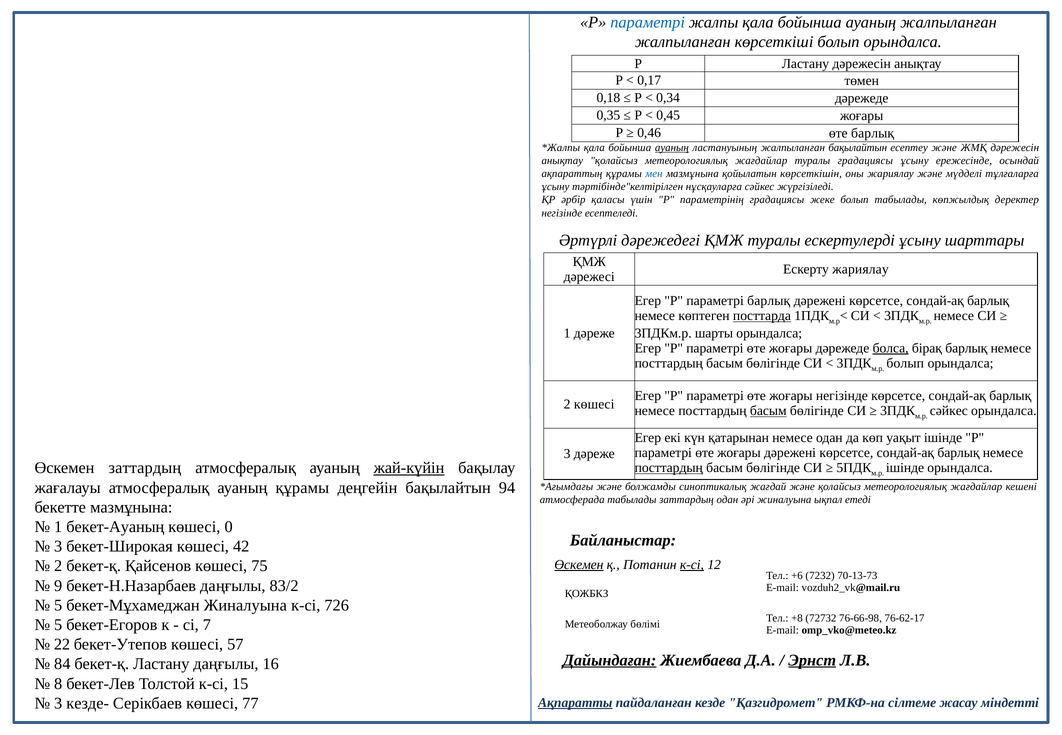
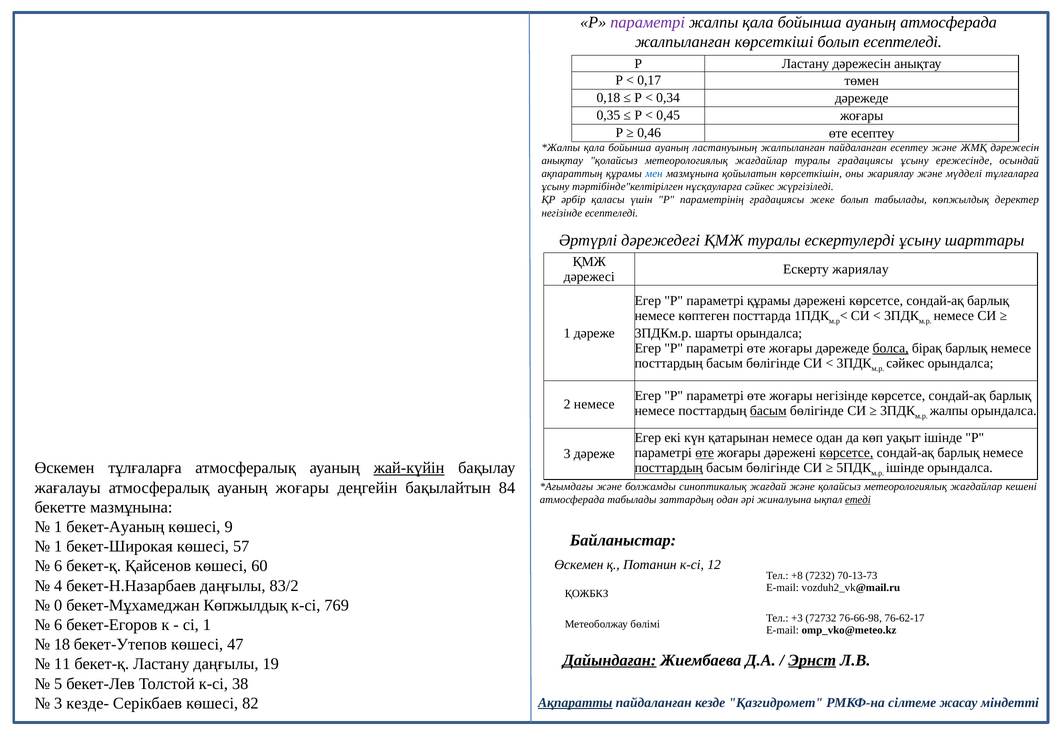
параметрі colour: blue -> purple (648, 22)
ауаның жалпыланған: жалпыланған -> атмосферада (949, 22)
көрсеткіші болып орындалса: орындалса -> есептеледі (903, 42)
өте барлық: барлық -> есептеу (873, 133)
ауаның underline: present -> none (672, 148)
жалпыланған бақылайтын: бақылайтын -> пайдаланған (858, 148)
параметрі барлық: барлық -> құрамы (769, 301)
посттарда underline: present -> none (762, 316)
болып: болып -> сәйкес (905, 363)
2 көшесі: көшесі -> немесе (594, 405)
сәйкес: сәйкес -> жалпы (949, 411)
өте underline: none -> present (705, 453)
көрсетсе underline: none -> present (846, 453)
Өскемен заттардың: заттардың -> тұлғаларға (145, 468)
ауаның құрамы: құрамы -> жоғары (302, 488)
94: 94 -> 84 (507, 488)
етеді underline: none -> present (858, 500)
0: 0 -> 9 (229, 527)
3: 3 -> 1 (58, 547)
42: 42 -> 57 (241, 547)
Өскемен underline: present -> none (579, 565)
к-сі underline: present -> none (692, 565)
2: 2 -> 6 (58, 566)
75: 75 -> 60 (259, 566)
+6: +6 -> +8 (797, 576)
9: 9 -> 4 (58, 586)
5: 5 -> 0 (58, 605)
бекет-Мұхамеджан Жиналуына: Жиналуына -> Көпжылдық (245, 605)
726: 726 -> 769 (337, 605)
+8: +8 -> +3 (797, 618)
5: 5 -> 6 (58, 625)
сі 7: 7 -> 1 (207, 625)
22: 22 -> 18 (62, 645)
57: 57 -> 47 (235, 645)
84: 84 -> 11 (62, 664)
16: 16 -> 19 (271, 664)
8: 8 -> 5 (58, 684)
15: 15 -> 38 (240, 684)
77: 77 -> 82 (250, 704)
